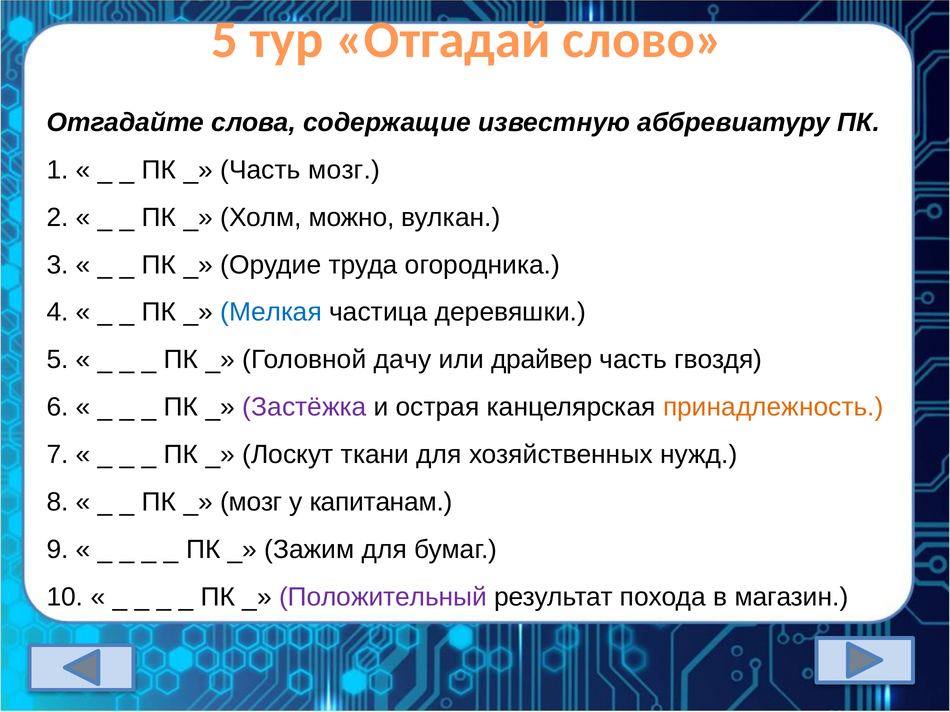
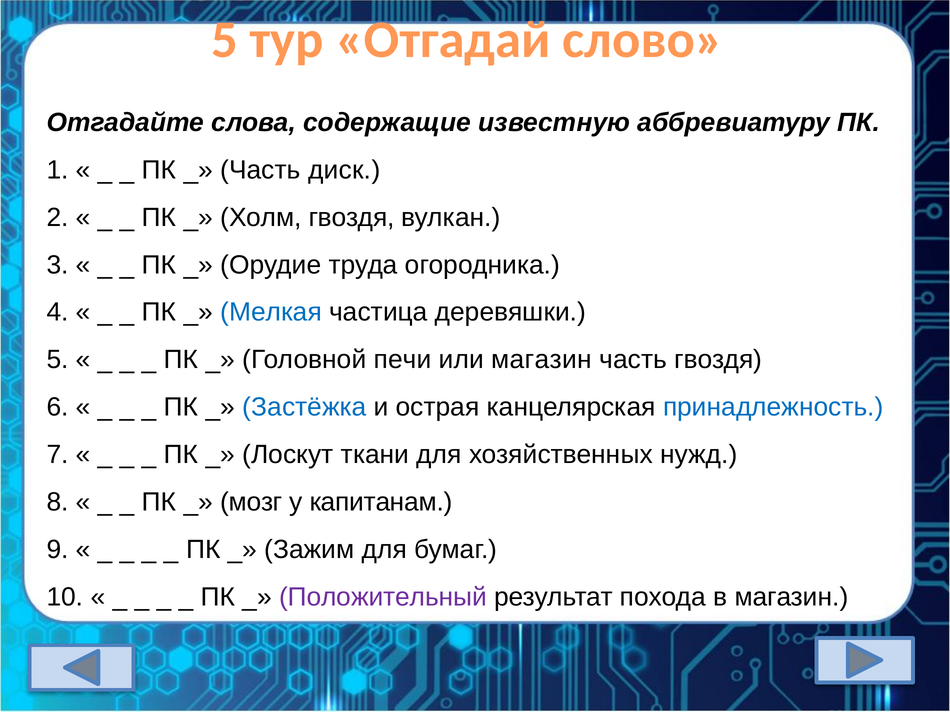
Часть мозг: мозг -> диск (344, 170)
Холм можно: можно -> гвоздя (352, 217)
дачу: дачу -> печи (403, 360)
или драйвер: драйвер -> магазин (542, 360)
Застёжка colour: purple -> blue (304, 407)
принадлежность colour: orange -> blue (773, 407)
